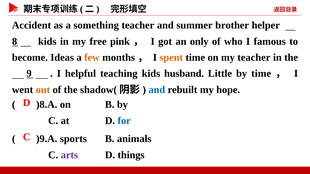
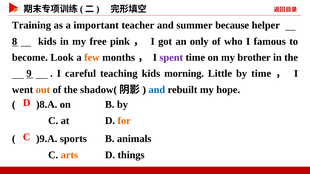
Accident: Accident -> Training (31, 25)
something: something -> important (96, 25)
brother: brother -> because (232, 25)
Ideas: Ideas -> Look (62, 58)
spent colour: orange -> purple (171, 58)
my teacher: teacher -> brother (254, 58)
helpful: helpful -> careful (81, 74)
husband: husband -> morning (184, 74)
for colour: blue -> orange (124, 121)
arts colour: purple -> orange (69, 155)
